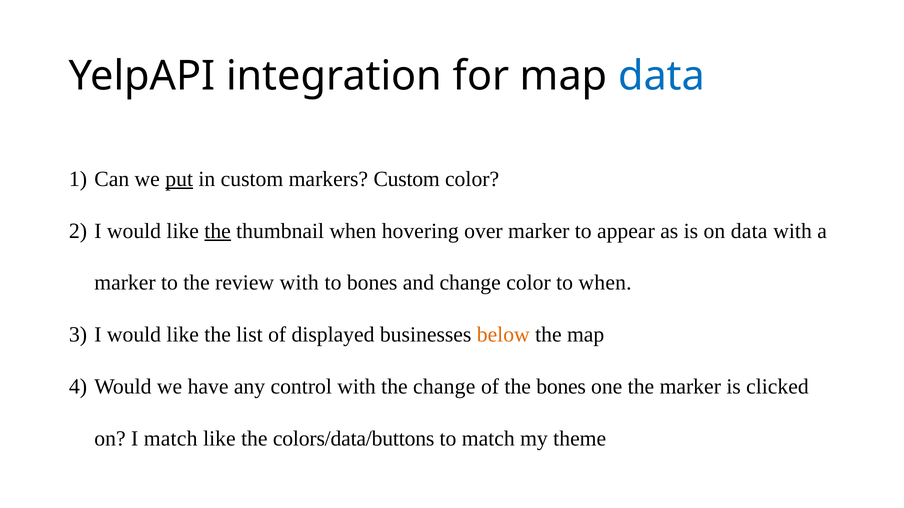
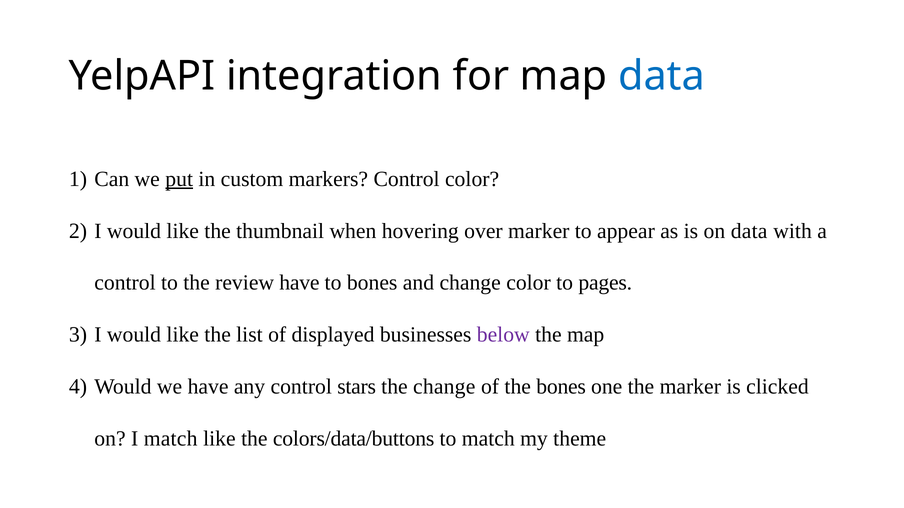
markers Custom: Custom -> Control (407, 179)
the underline: present -> none (218, 231)
marker: marker -> control (125, 283)
review with: with -> have (299, 283)
to when: when -> pages (605, 283)
below colour: orange -> purple (503, 335)
control with: with -> stars (357, 387)
